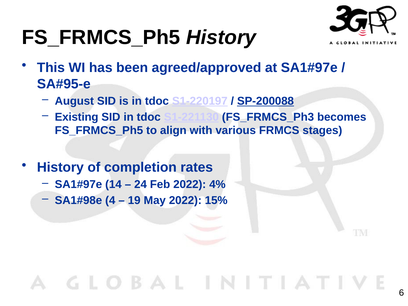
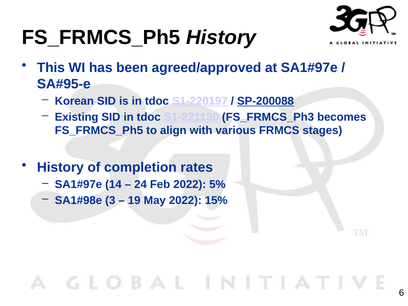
August: August -> Korean (74, 101)
4%: 4% -> 5% (217, 184)
4: 4 -> 3 (110, 200)
